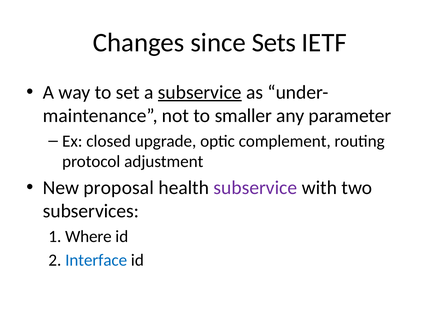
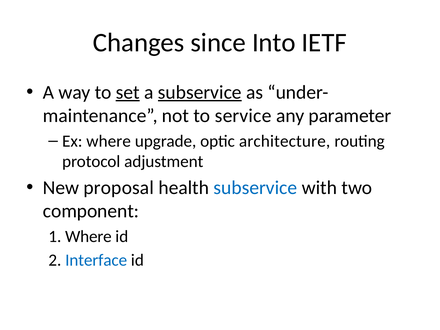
Sets: Sets -> Into (274, 43)
set underline: none -> present (128, 92)
smaller: smaller -> service (243, 116)
Ex closed: closed -> where (109, 141)
complement: complement -> architecture (285, 141)
subservice colour: purple -> blue (255, 188)
subservices: subservices -> component (91, 211)
